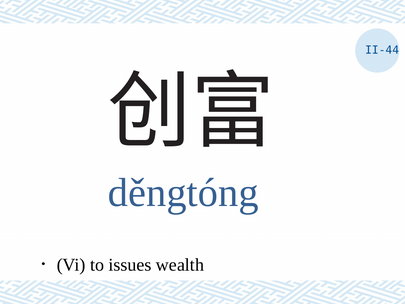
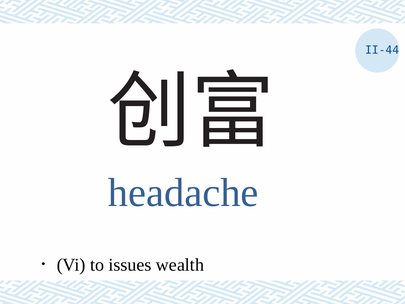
děngtóng: děngtóng -> headache (183, 193)
